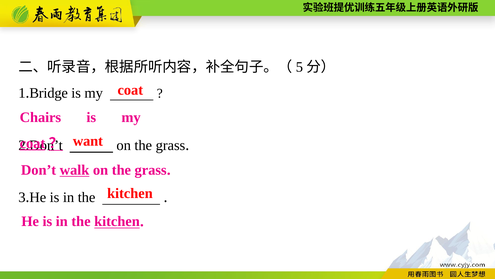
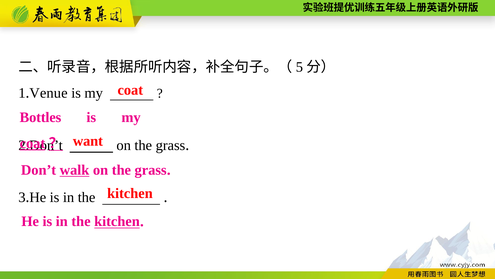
Bridge: Bridge -> Venue (48, 93)
Chairs: Chairs -> Bottles (40, 117)
